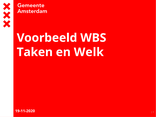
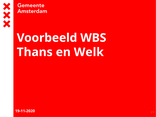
Taken: Taken -> Thans (35, 52)
